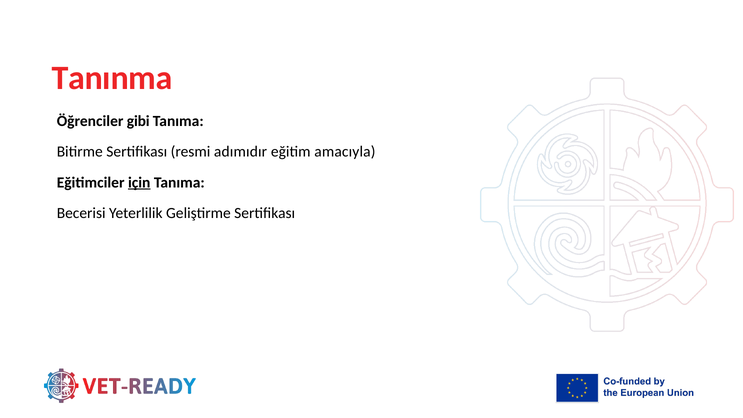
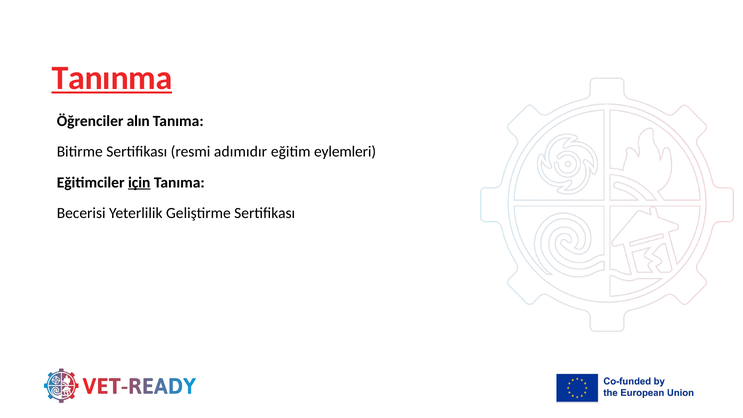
Tanınma underline: none -> present (112, 78)
gibi: gibi -> alın (138, 121)
amacıyla: amacıyla -> eylemleri (345, 152)
